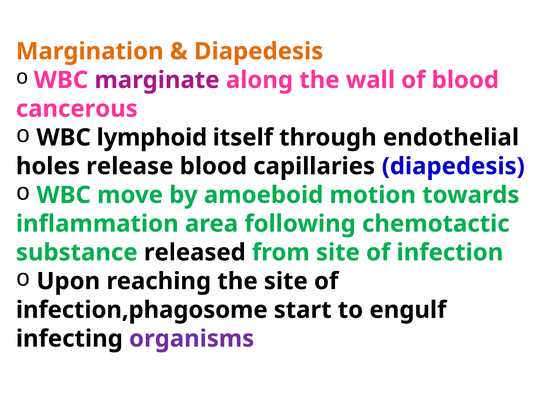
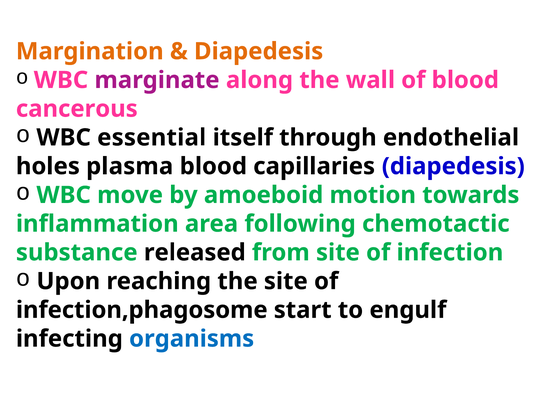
lymphoid: lymphoid -> essential (152, 138)
release: release -> plasma (130, 166)
organisms colour: purple -> blue (192, 339)
